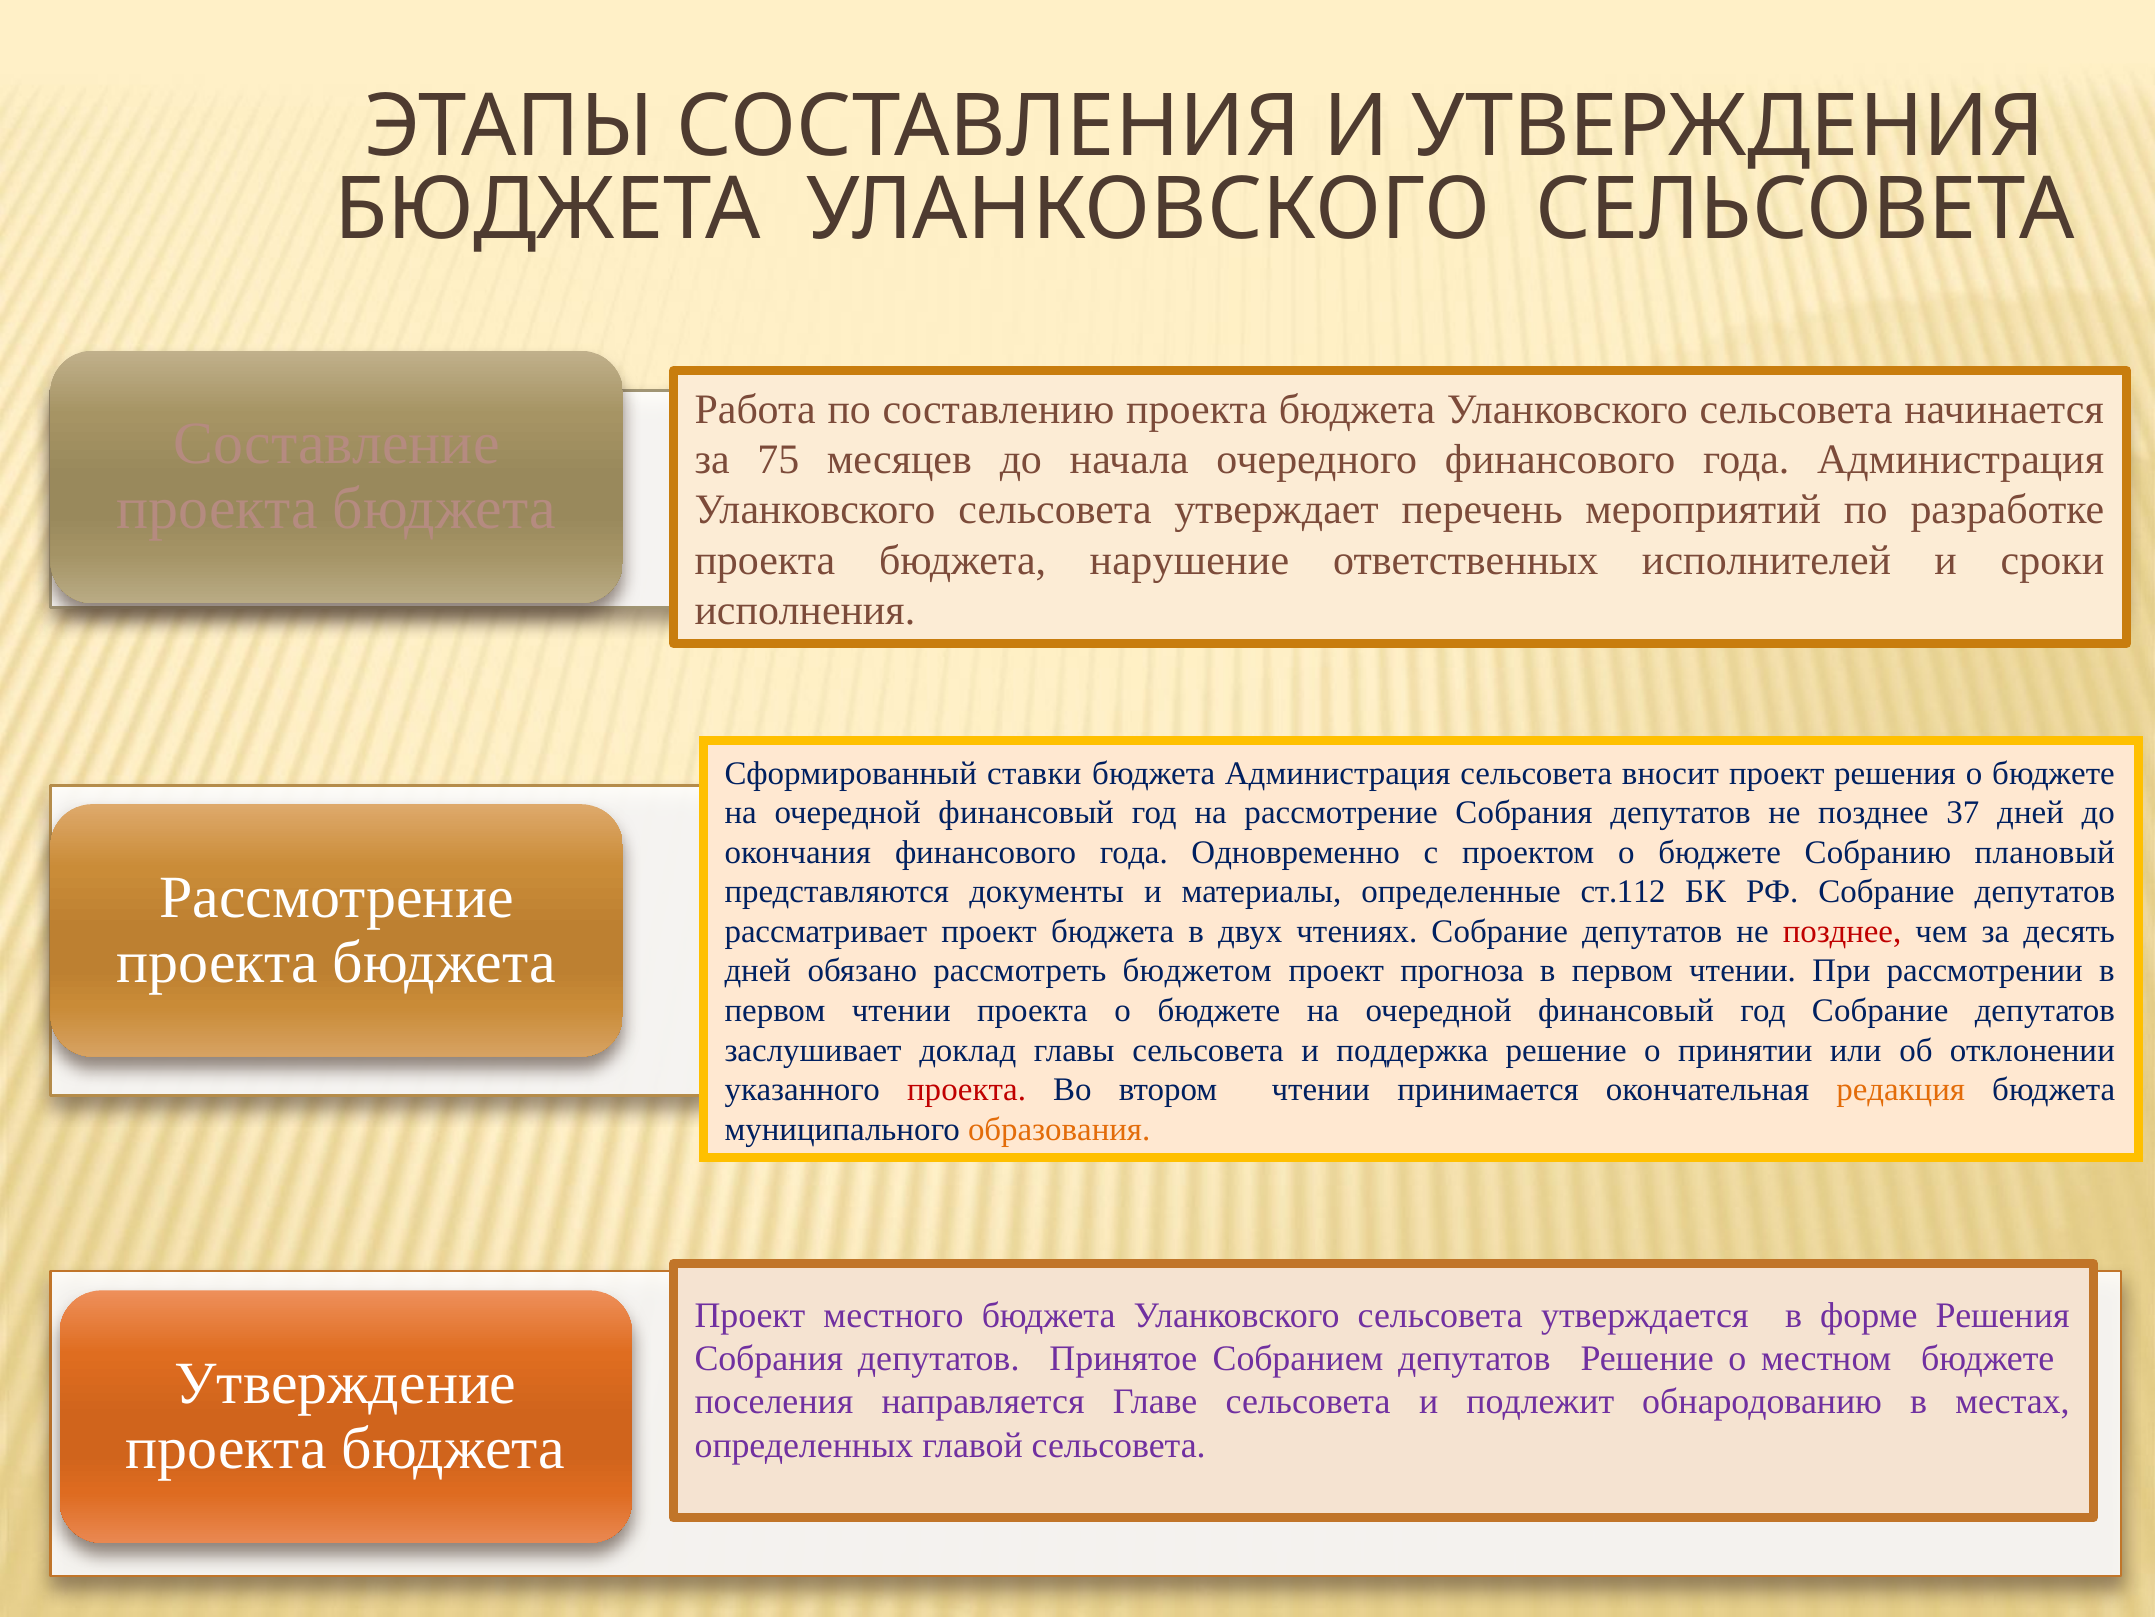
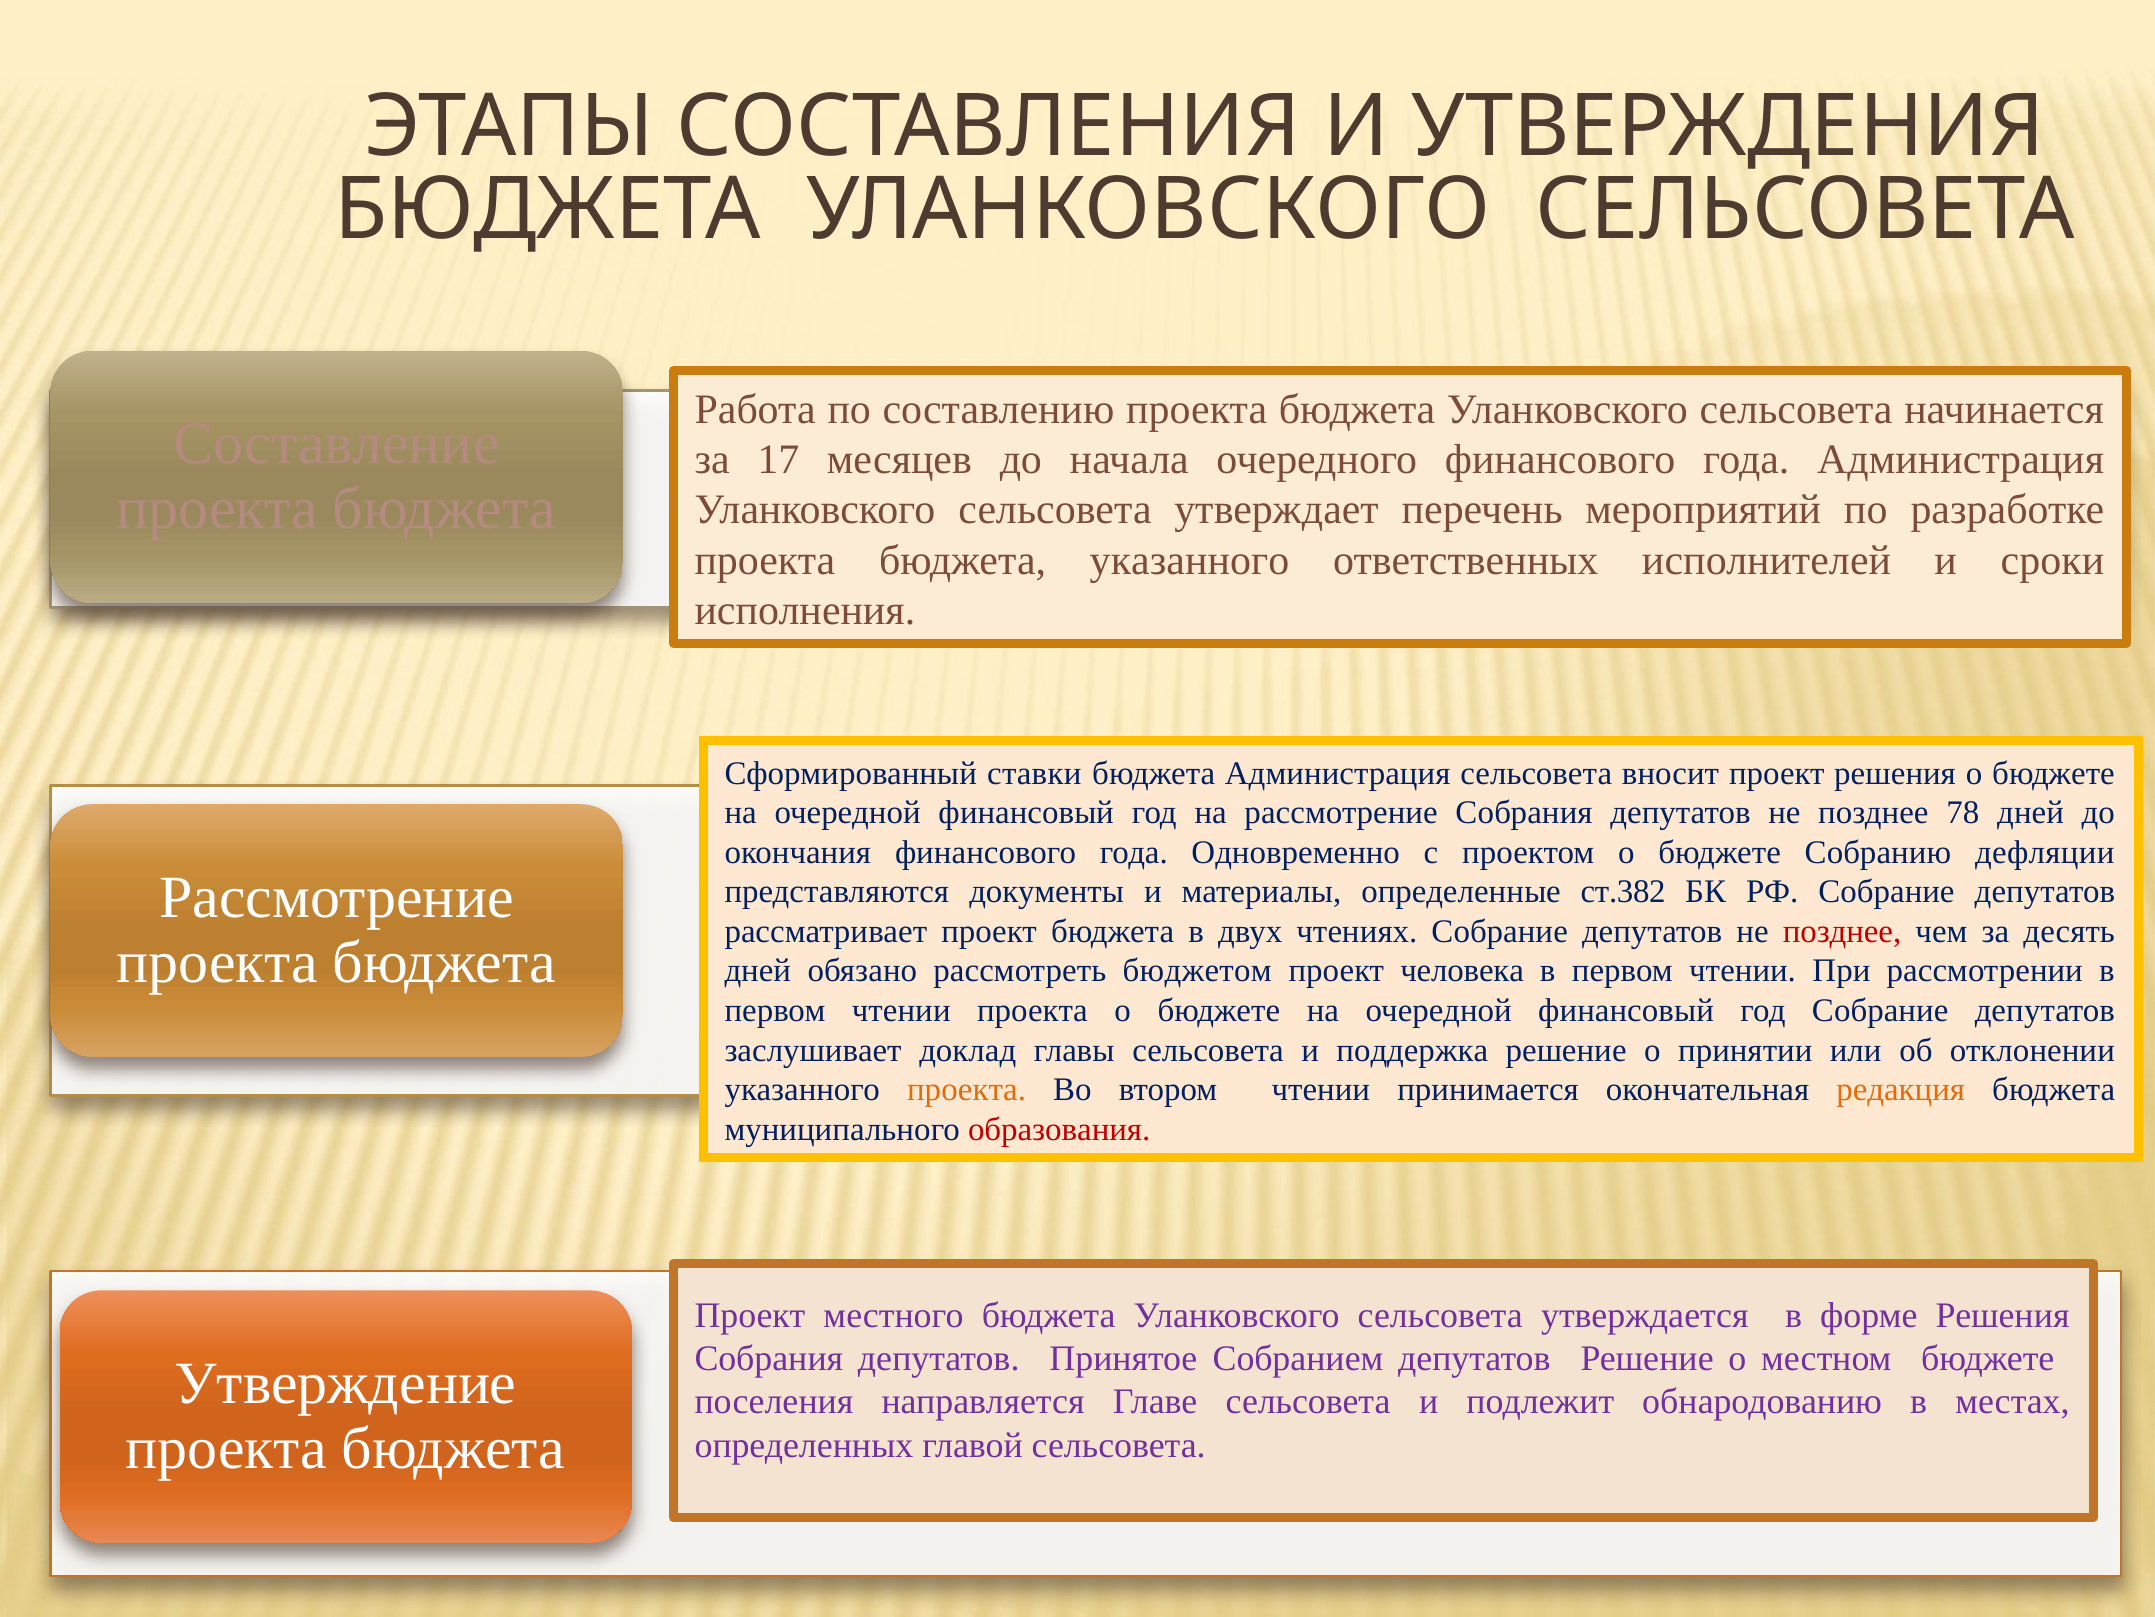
75: 75 -> 17 (778, 459)
бюджета нарушение: нарушение -> указанного (1190, 560)
37: 37 -> 78 (1963, 813)
плановый: плановый -> дефляции (2045, 852)
ст.112: ст.112 -> ст.382 (1623, 892)
прогноза: прогноза -> человека (1462, 971)
проекта colour: red -> orange (967, 1089)
образования colour: orange -> red (1059, 1129)
